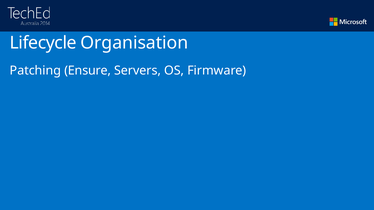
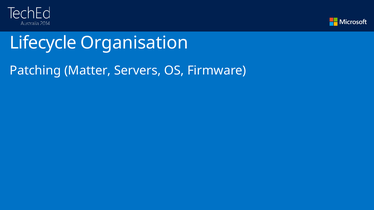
Ensure: Ensure -> Matter (88, 71)
